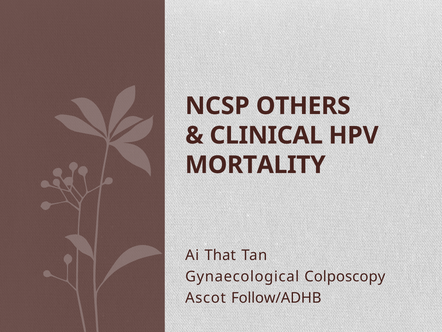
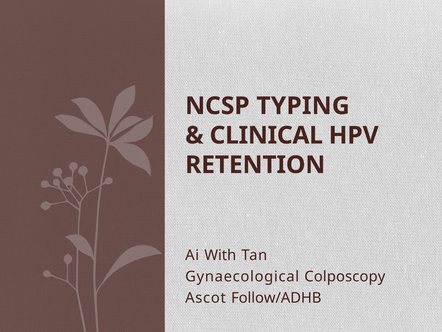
OTHERS: OTHERS -> TYPING (303, 106)
MORTALITY: MORTALITY -> RETENTION (255, 165)
That: That -> With (220, 255)
